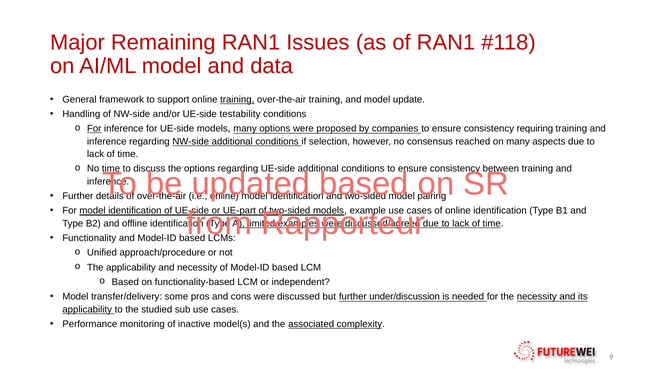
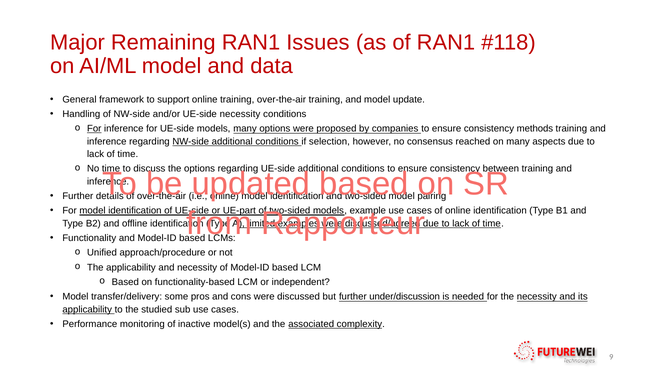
training underline: present -> none (237, 100)
UE-side testability: testability -> necessity (240, 114)
requiring: requiring -> methods (535, 129)
